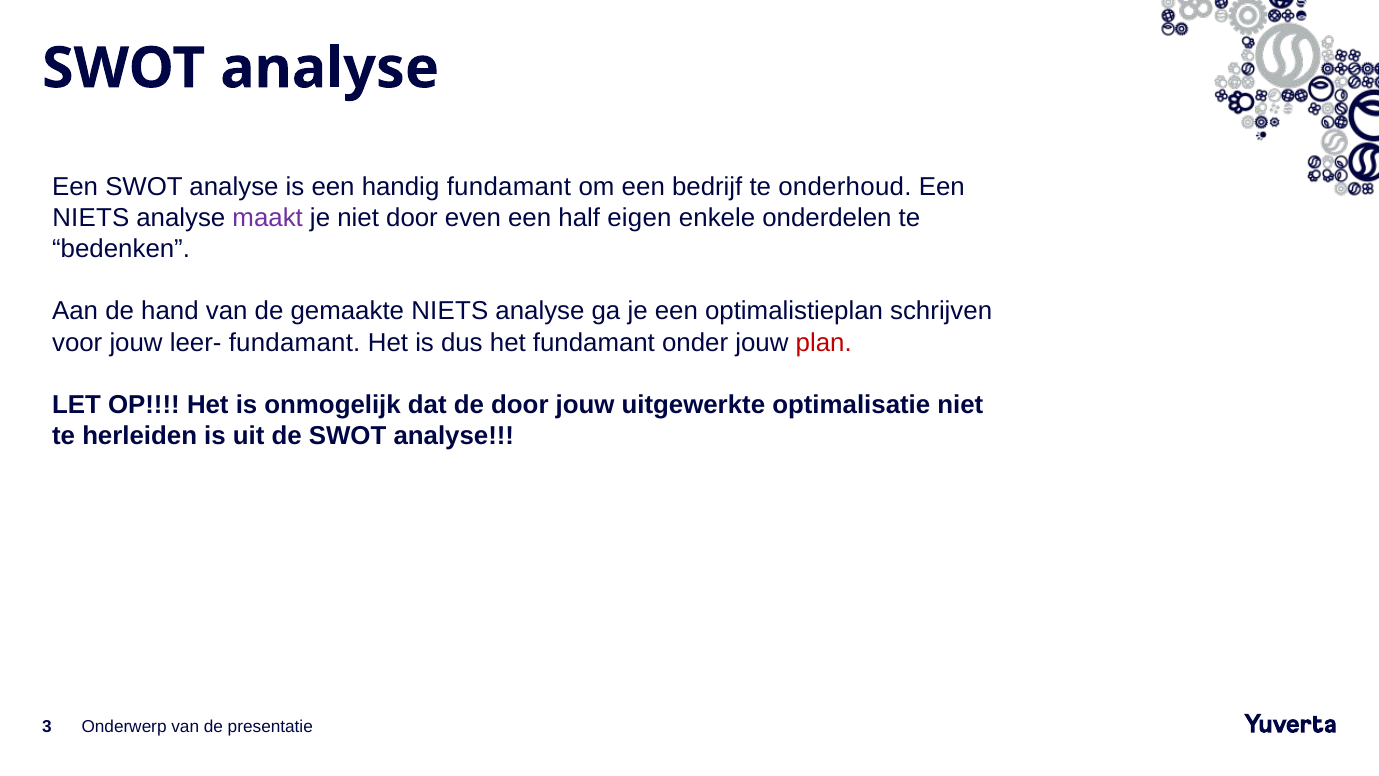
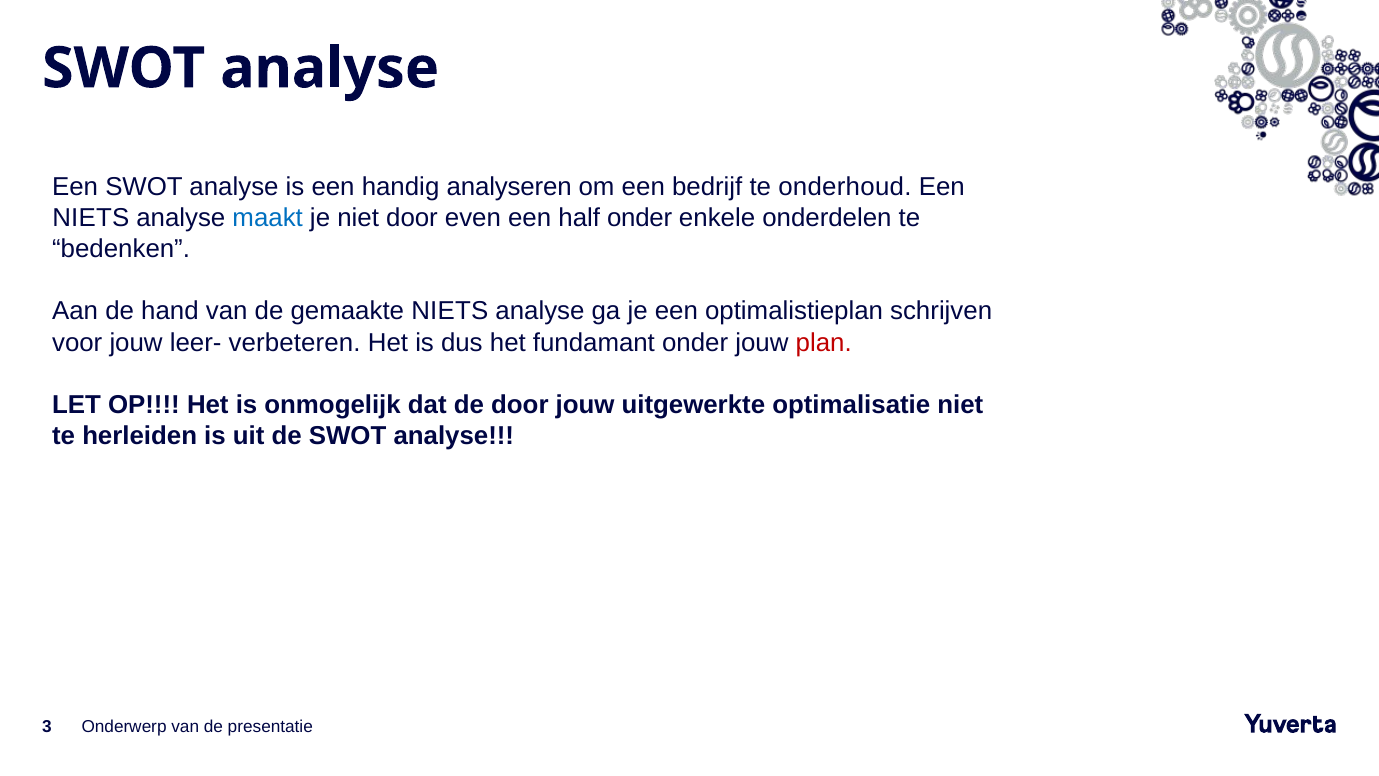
handig fundamant: fundamant -> analyseren (509, 187)
maakt colour: purple -> blue (268, 218)
half eigen: eigen -> onder (640, 218)
leer- fundamant: fundamant -> verbeteren (295, 342)
